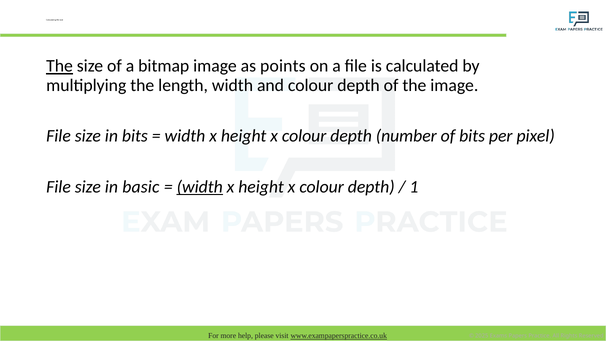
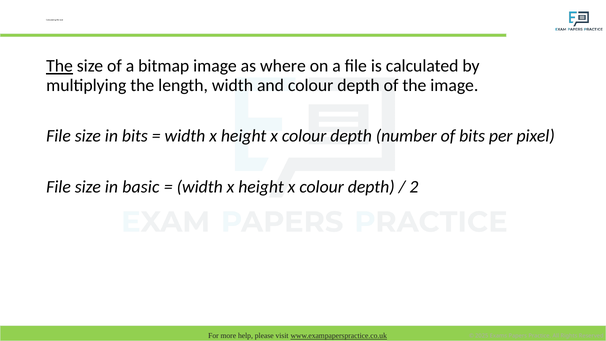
points: points -> where (283, 66)
width underline: present -> none (200, 187)
1: 1 -> 2 (414, 187)
